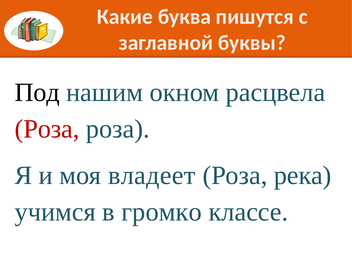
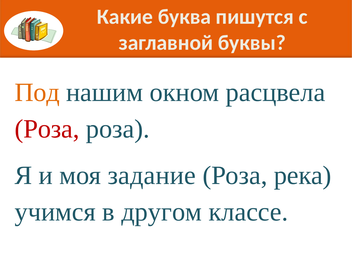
Под colour: black -> orange (37, 92)
владеет: владеет -> задание (152, 175)
громко: громко -> другом (162, 212)
